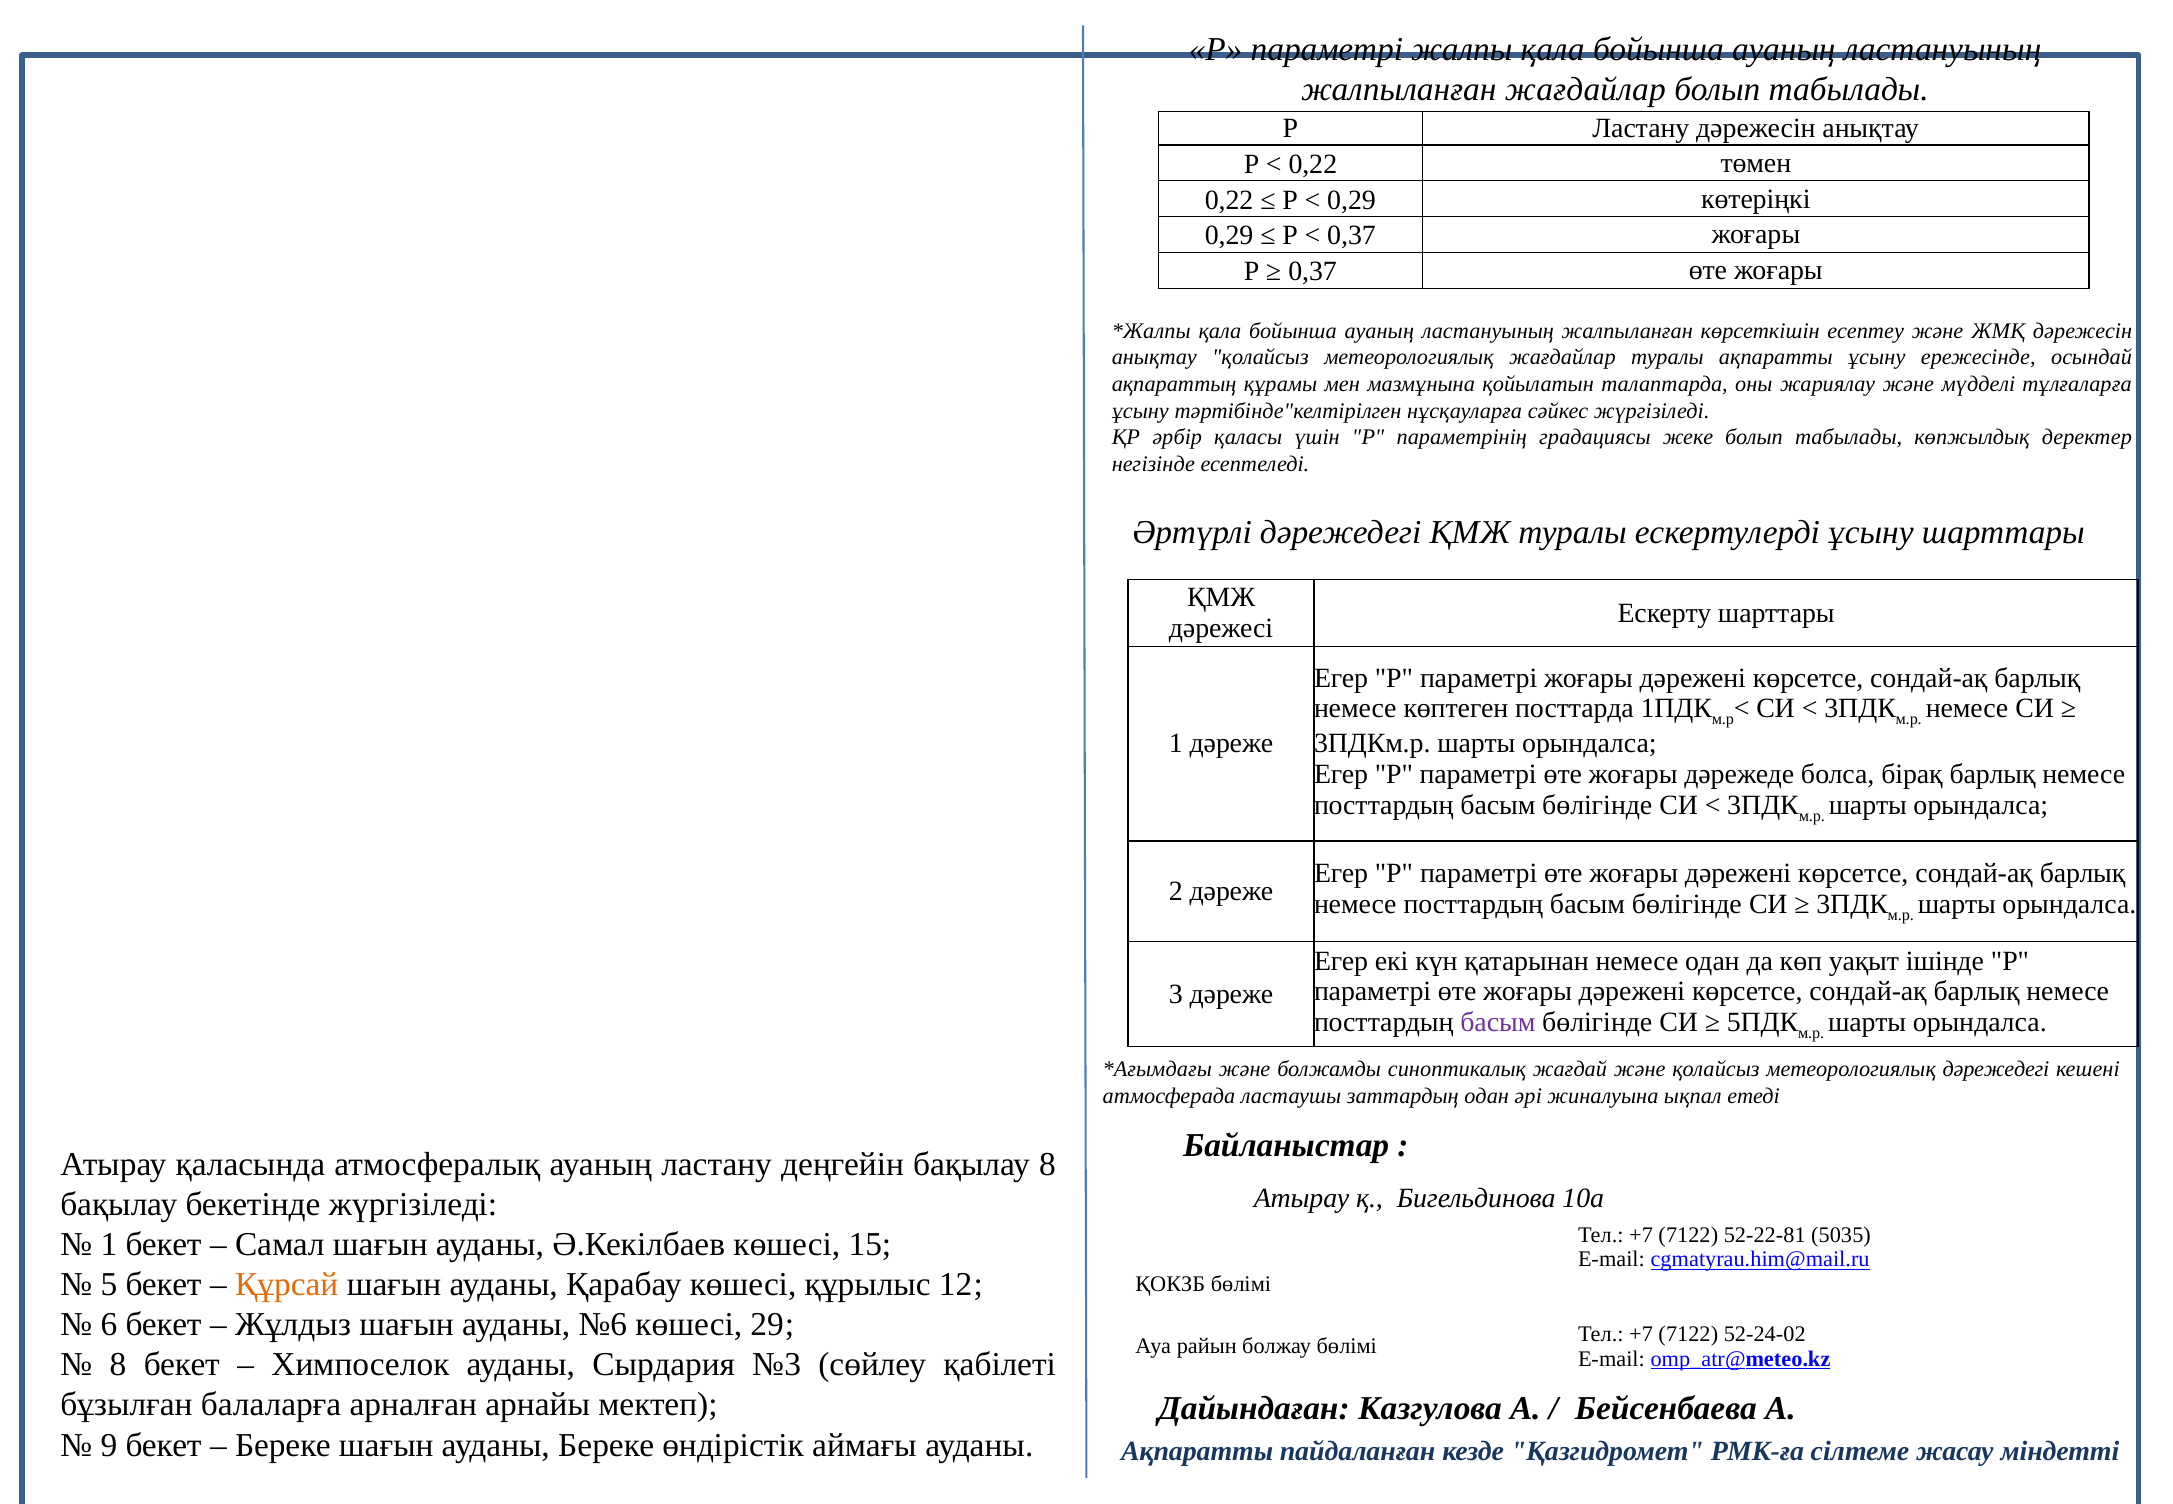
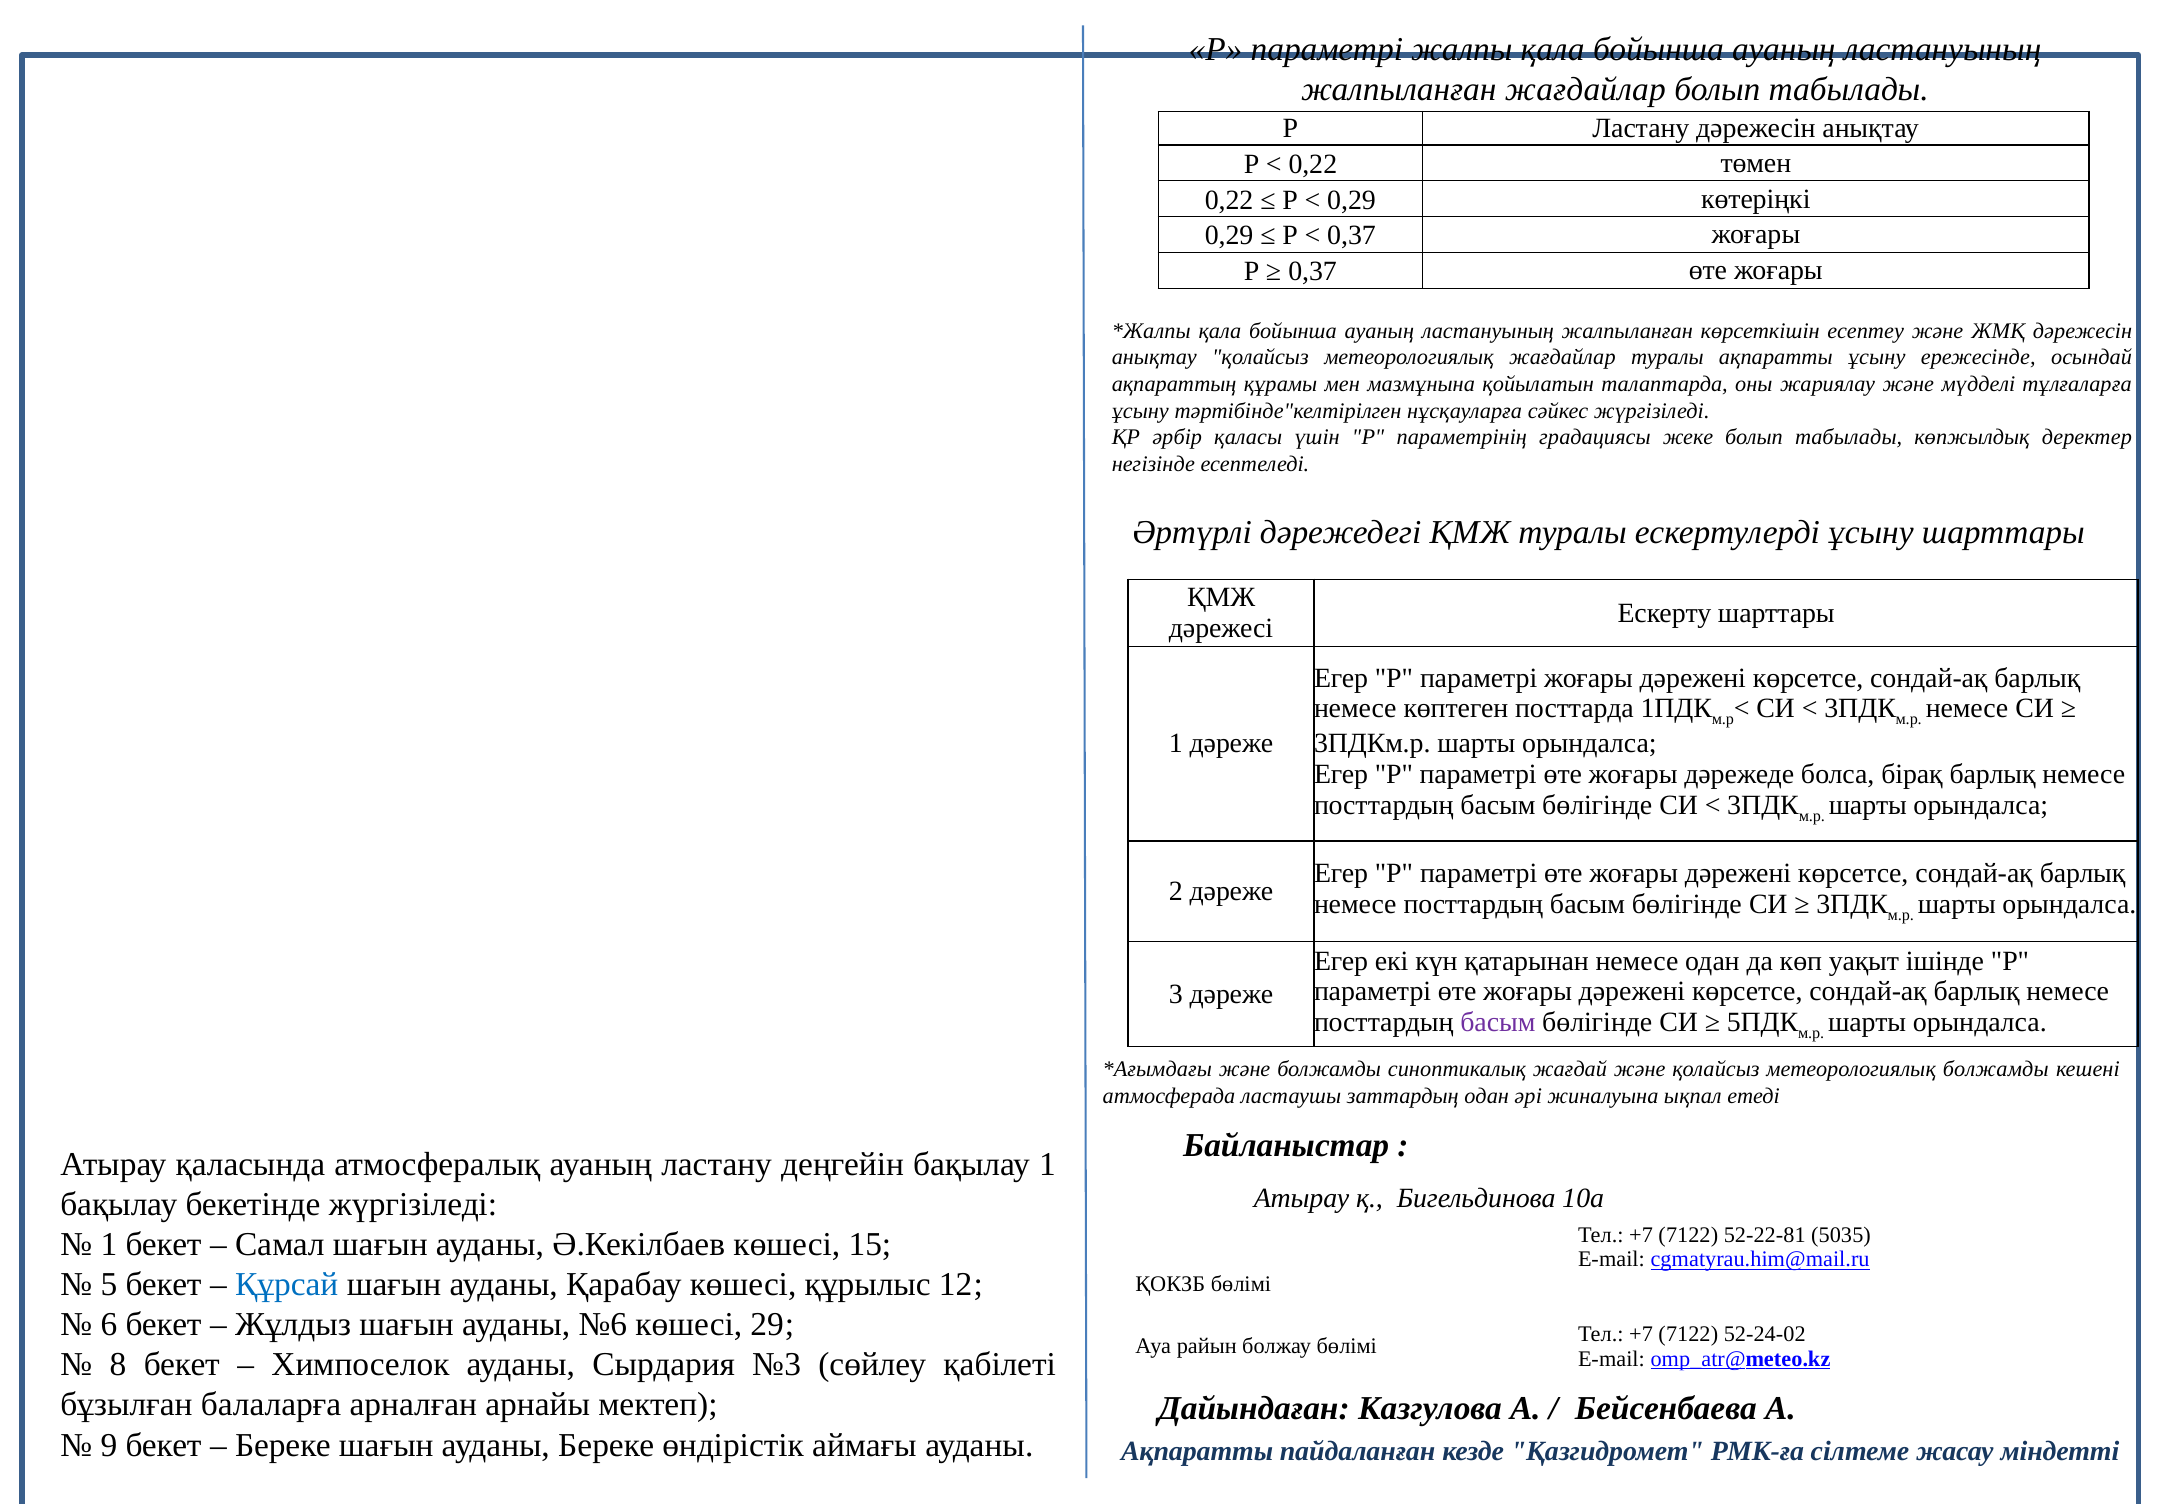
метеорологиялық дәрежедегі: дәрежедегі -> болжамды (1996, 1069)
бақылау 8: 8 -> 1 (1048, 1165)
Құрсай colour: orange -> blue (287, 1285)
